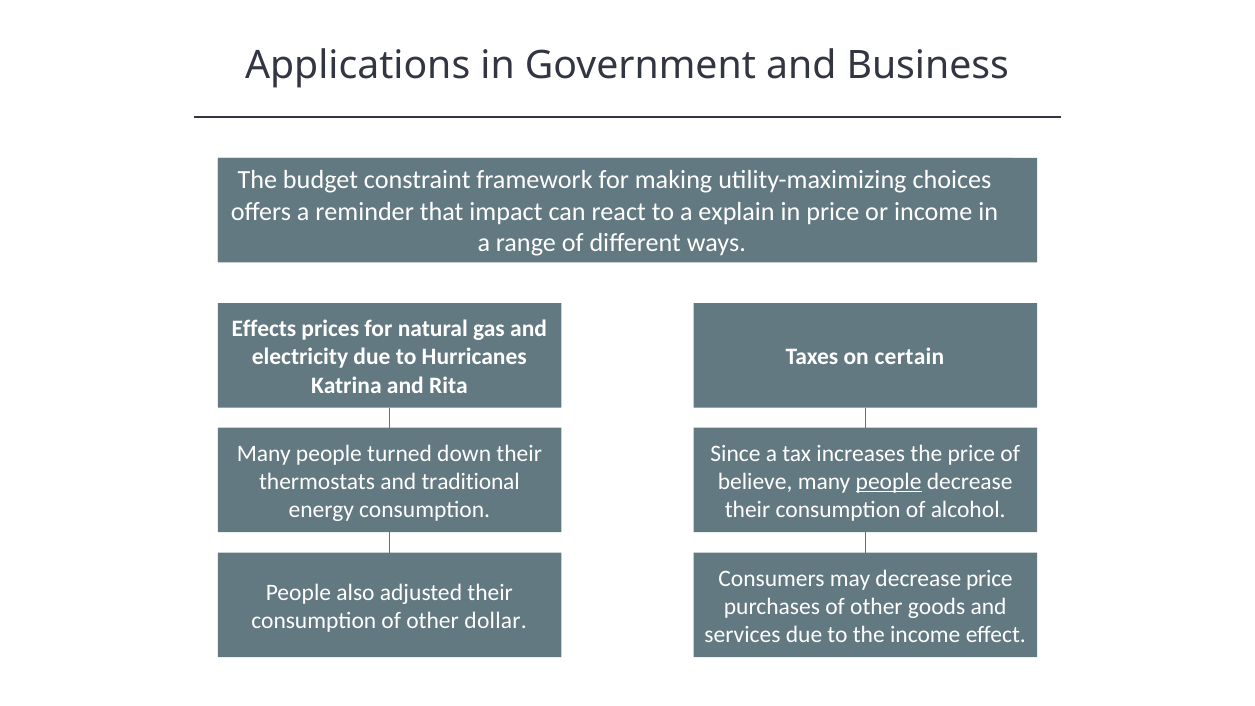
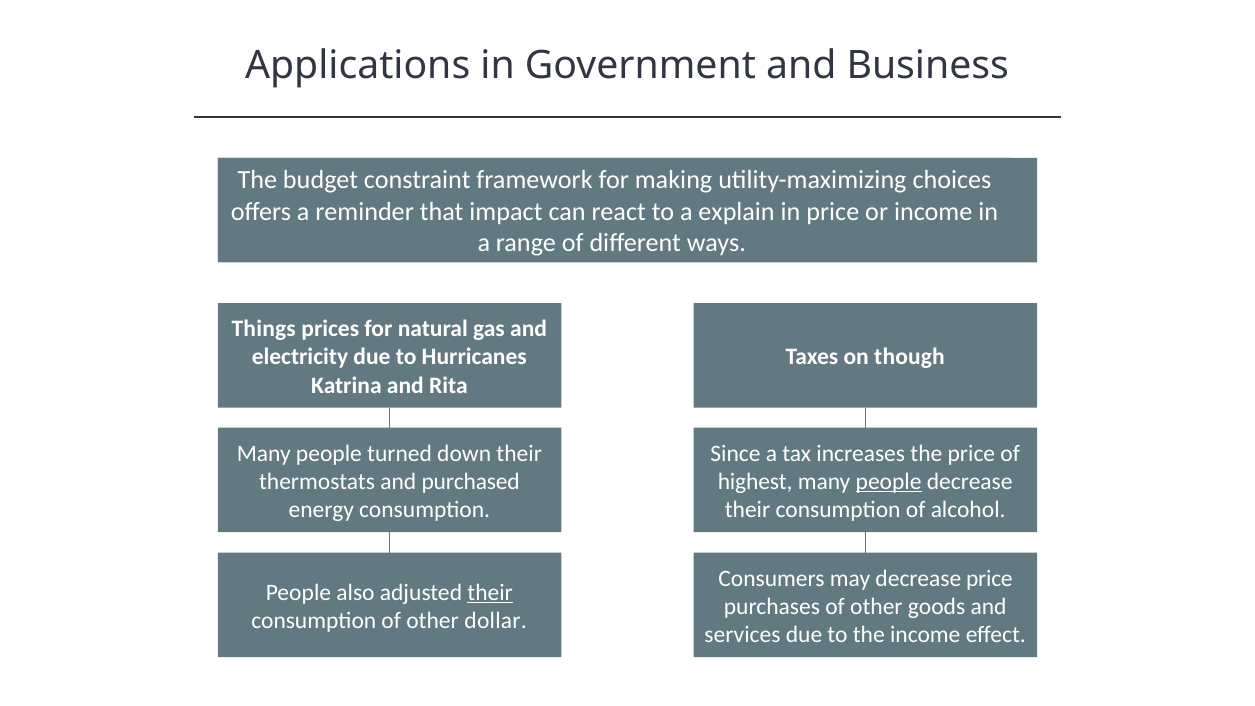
Effects: Effects -> Things (264, 329)
certain: certain -> though (909, 357)
traditional: traditional -> purchased (471, 482)
believe: believe -> highest (755, 482)
their underline: none -> present (490, 592)
